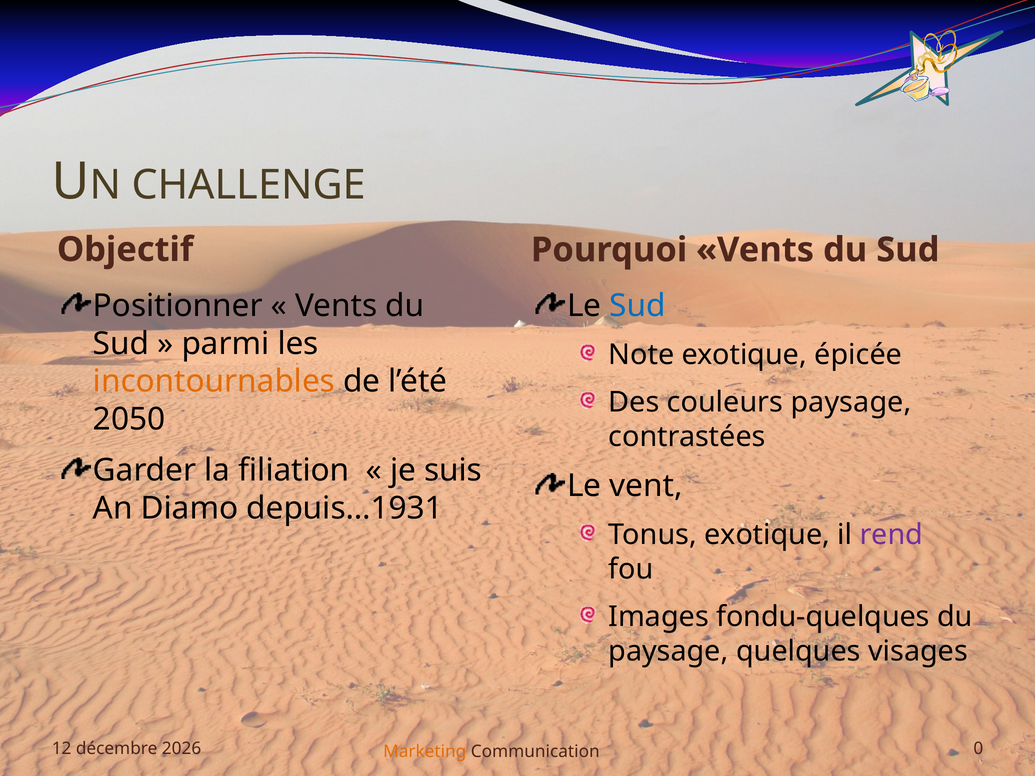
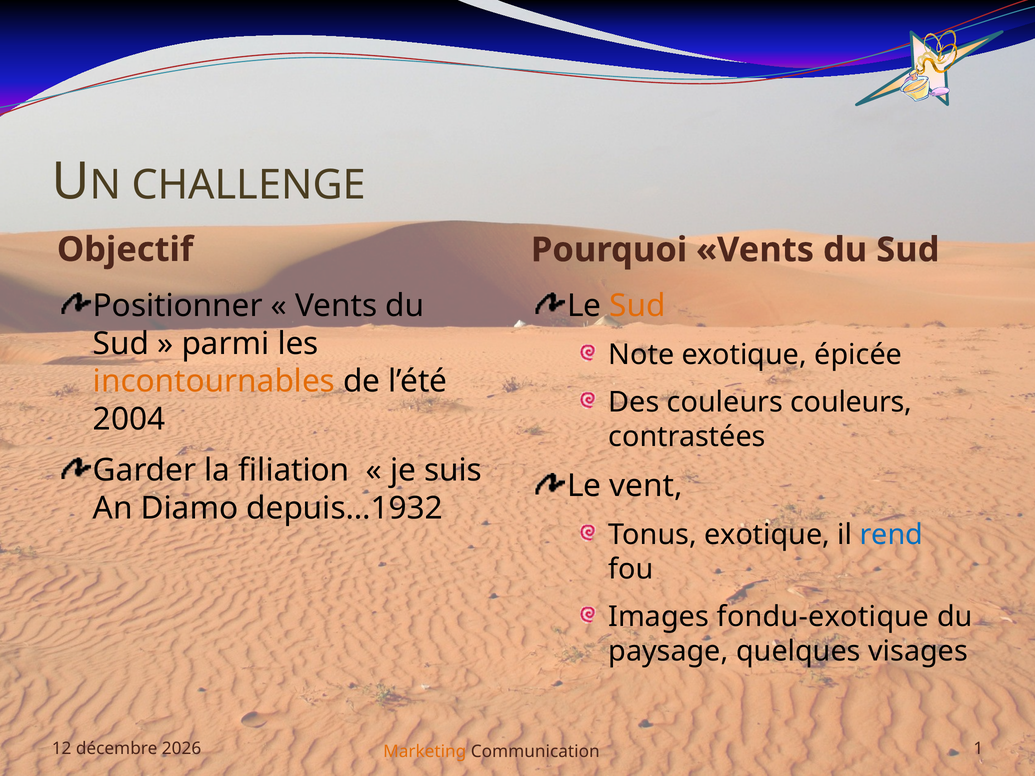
Sud colour: blue -> orange (638, 306)
couleurs paysage: paysage -> couleurs (851, 402)
2050: 2050 -> 2004 (129, 420)
depuis…1931: depuis…1931 -> depuis…1932 (345, 508)
rend colour: purple -> blue (891, 535)
fondu-quelques: fondu-quelques -> fondu-exotique (823, 617)
0: 0 -> 1 (978, 749)
